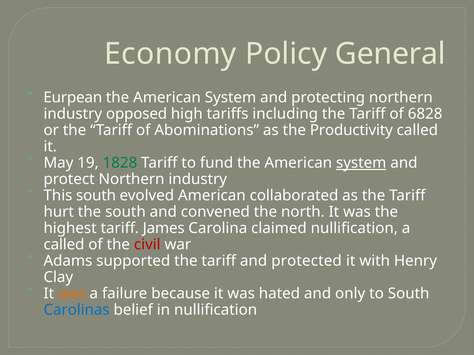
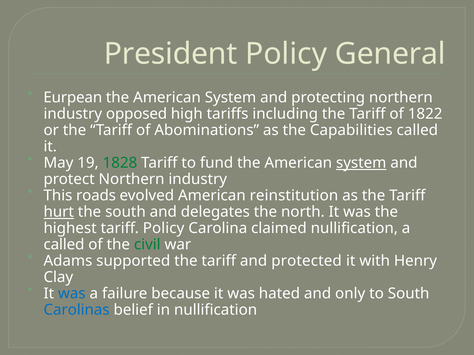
Economy: Economy -> President (171, 54)
6828: 6828 -> 1822 (425, 114)
Productivity: Productivity -> Capabilities (351, 131)
This south: south -> roads (96, 196)
collaborated: collaborated -> reinstitution (294, 196)
hurt underline: none -> present (59, 212)
convened: convened -> delegates (215, 212)
tariff James: James -> Policy (164, 229)
civil colour: red -> green (147, 245)
was colour: orange -> blue (72, 294)
